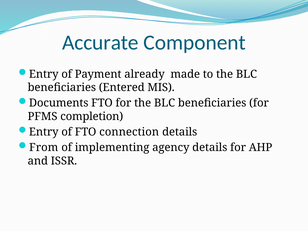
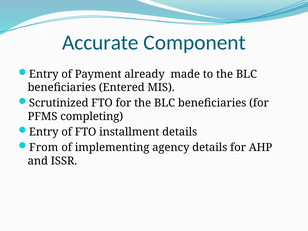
Documents: Documents -> Scrutinized (59, 103)
completion: completion -> completing (92, 116)
connection: connection -> installment (129, 132)
